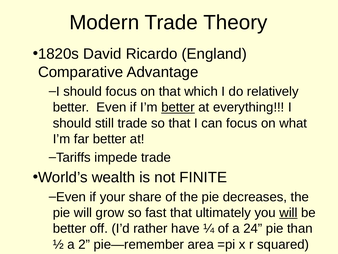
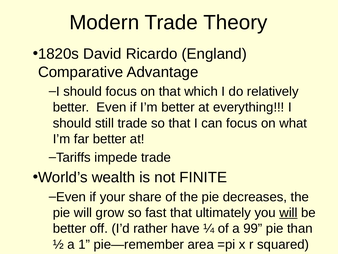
better underline: present -> none (178, 107)
24: 24 -> 99 (253, 228)
2: 2 -> 1 (84, 244)
